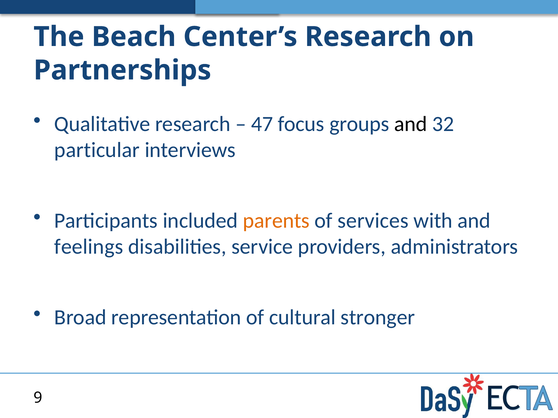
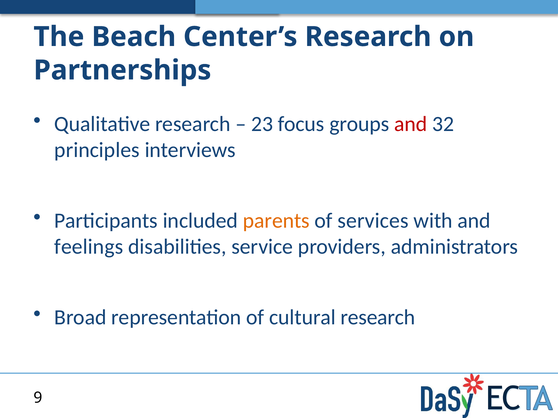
47: 47 -> 23 (262, 124)
and colour: black -> red (411, 124)
particular: particular -> principles (97, 150)
cultural stronger: stronger -> research (378, 318)
